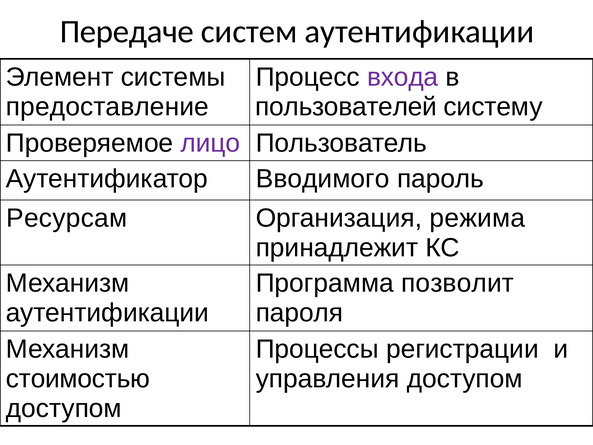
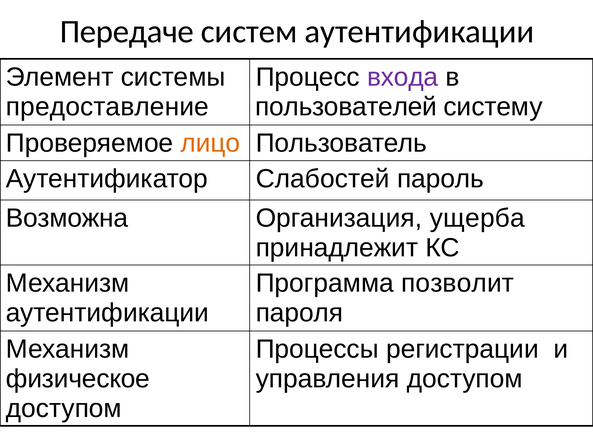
лицо colour: purple -> orange (210, 143)
Вводимого: Вводимого -> Слабостей (323, 179)
Ресурсам: Ресурсам -> Возможна (67, 218)
режима: режима -> ущерба (477, 218)
стоимостью: стоимостью -> физическое (78, 379)
